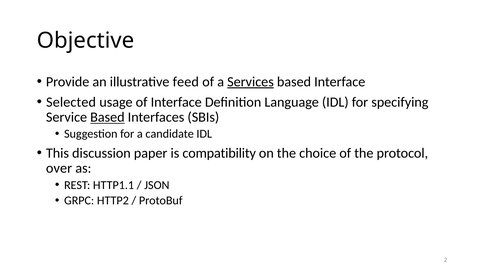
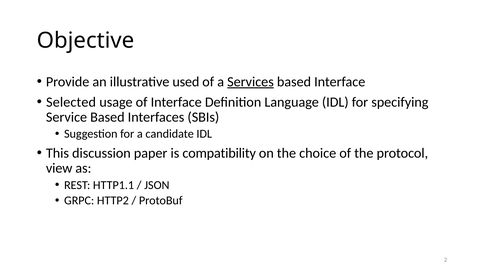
feed: feed -> used (186, 82)
Based underline: present -> none (107, 117)
over: over -> view (59, 168)
